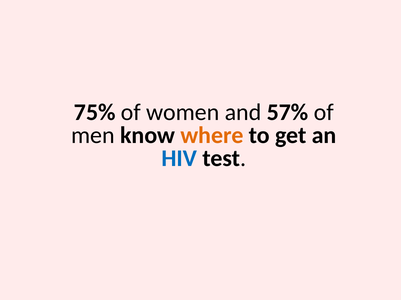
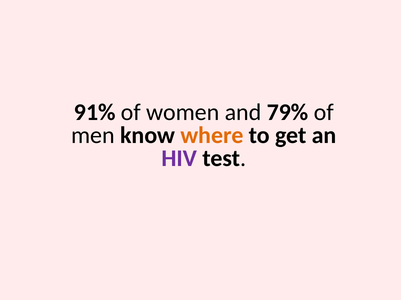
75%: 75% -> 91% (95, 113)
57%: 57% -> 79% (288, 113)
HIV colour: blue -> purple (179, 159)
